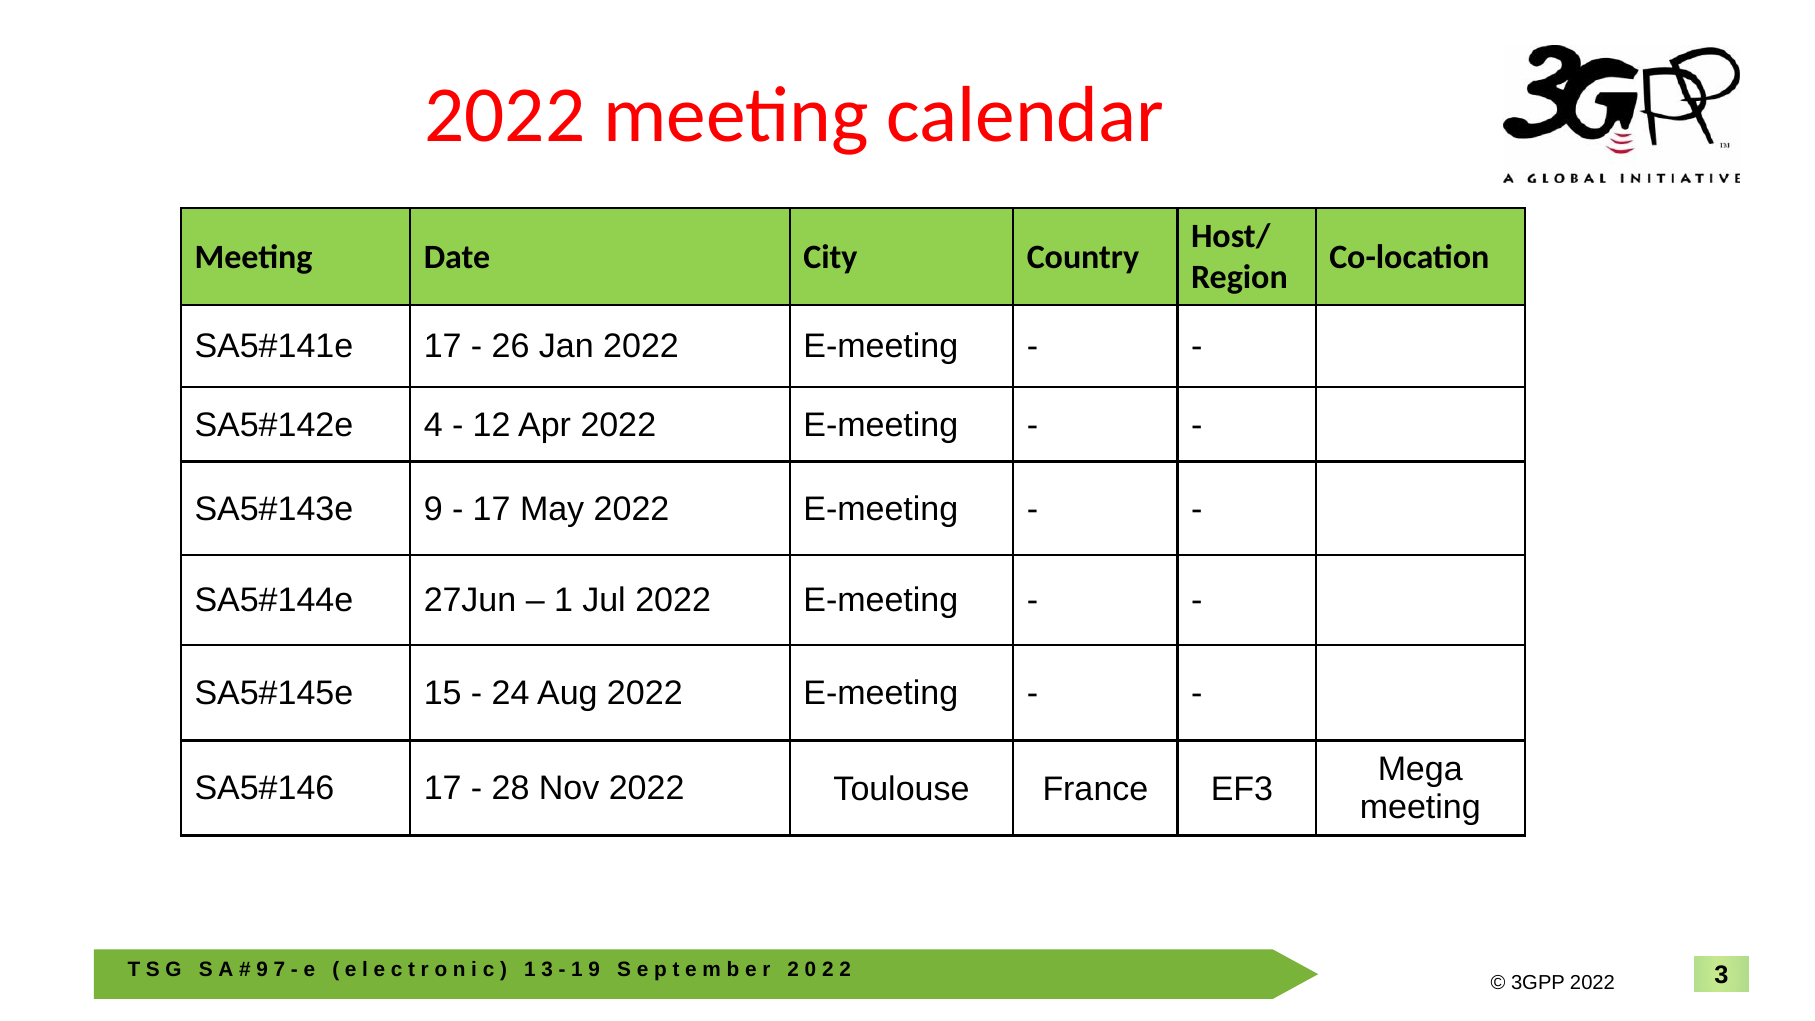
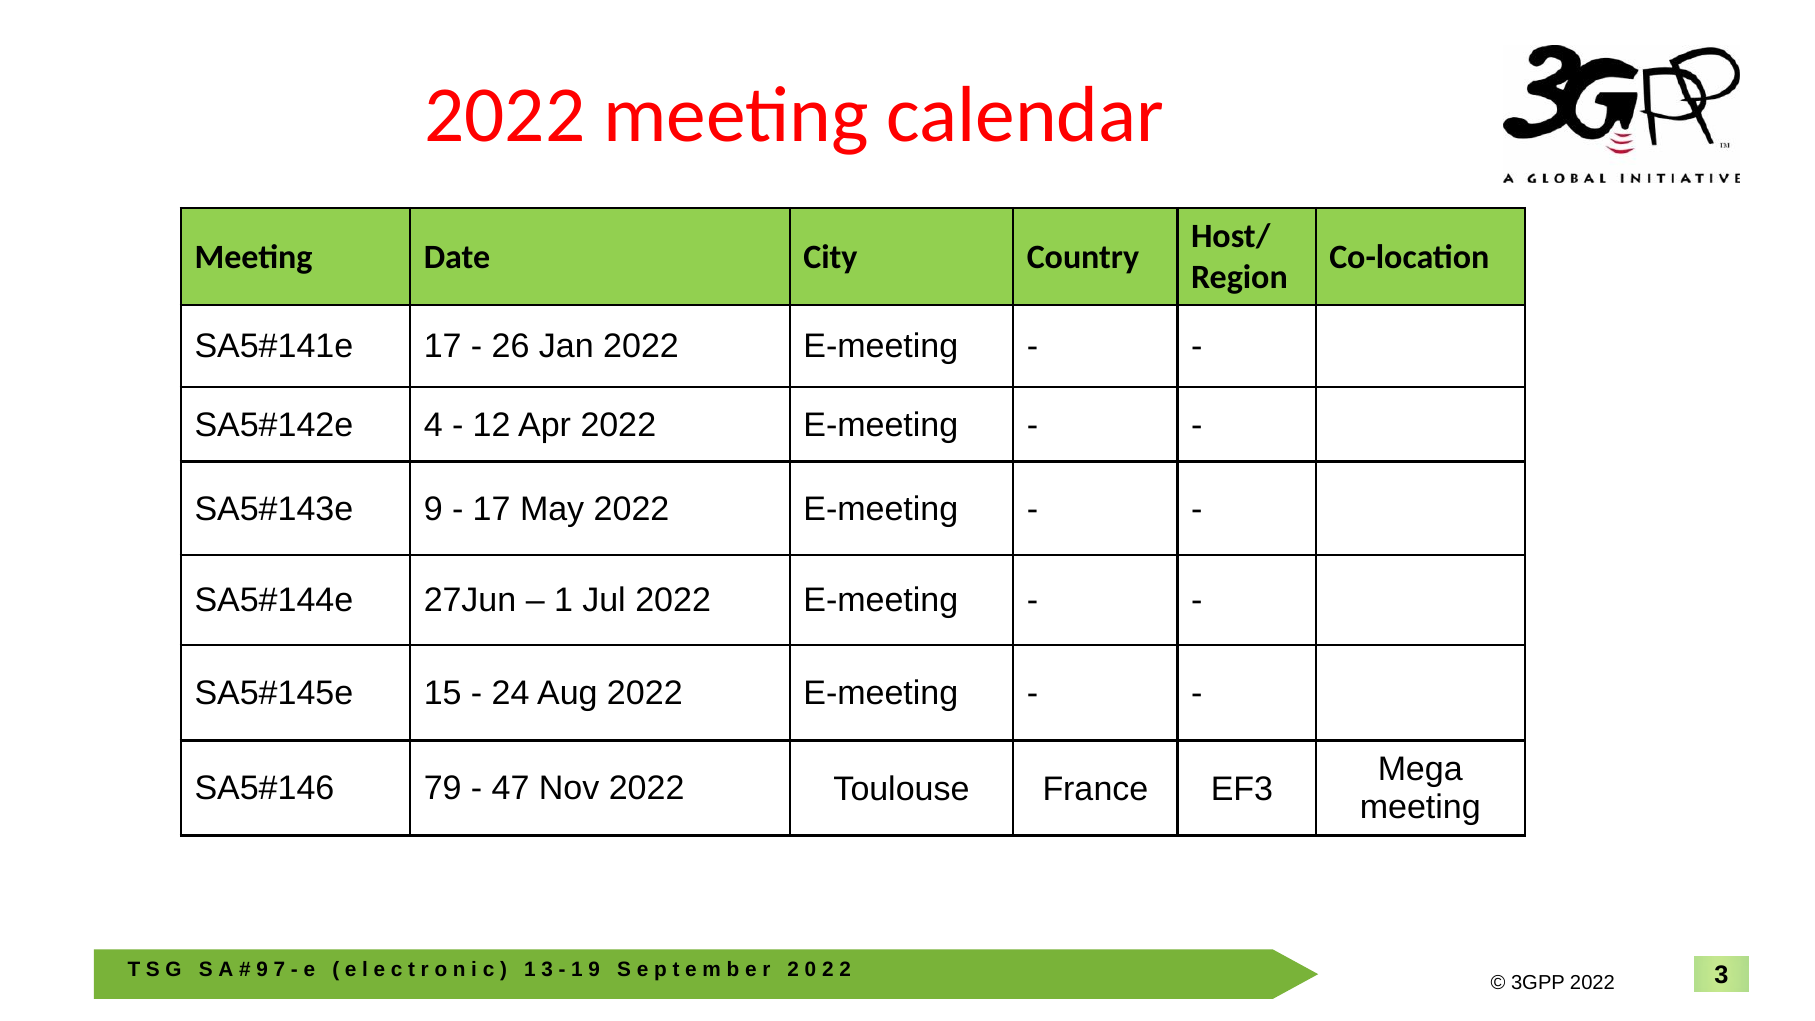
17: 17 -> 79 (443, 788)
28: 28 -> 47 (511, 788)
